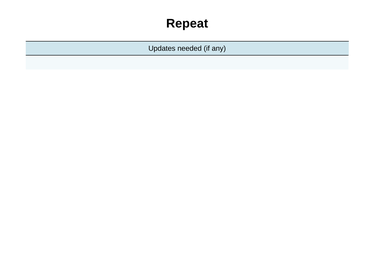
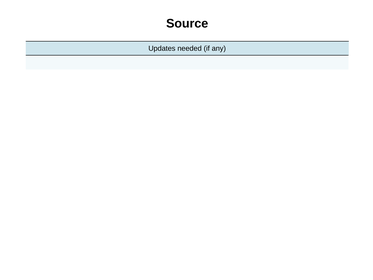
Repeat: Repeat -> Source (187, 24)
